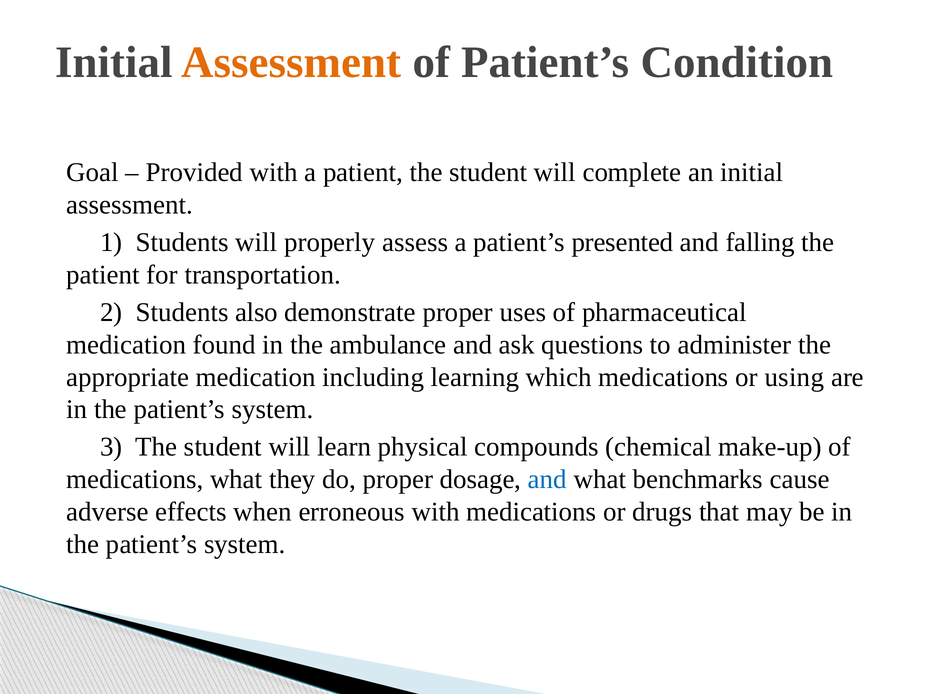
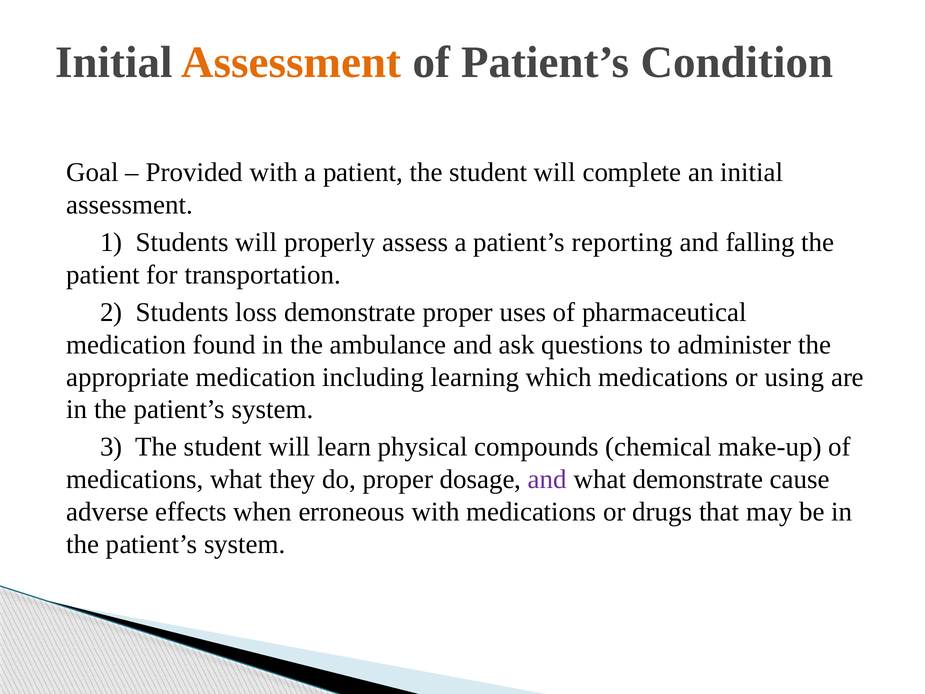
presented: presented -> reporting (622, 242)
also: also -> loss (256, 312)
and colour: blue -> purple (547, 479)
what benchmarks: benchmarks -> demonstrate (698, 479)
